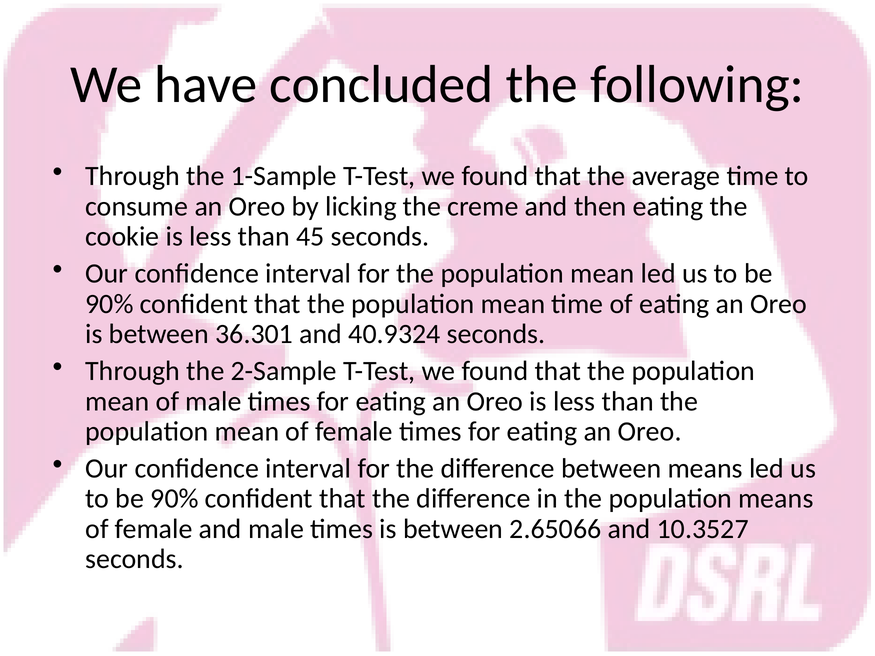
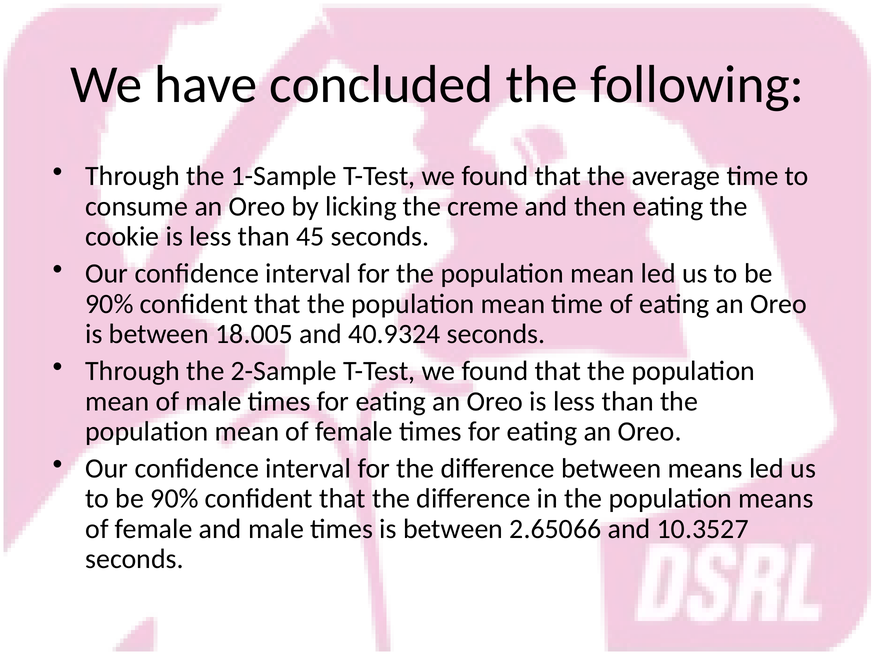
36.301: 36.301 -> 18.005 (254, 334)
